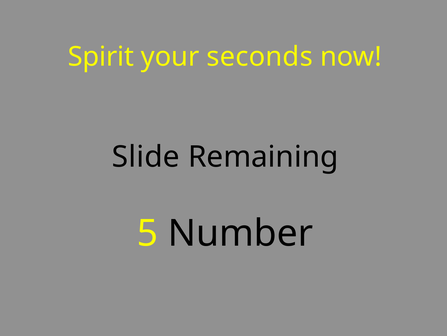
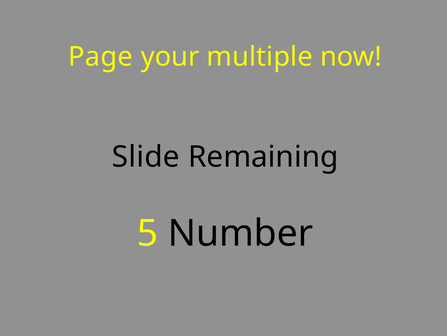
Spirit: Spirit -> Page (101, 57)
seconds: seconds -> multiple (260, 57)
